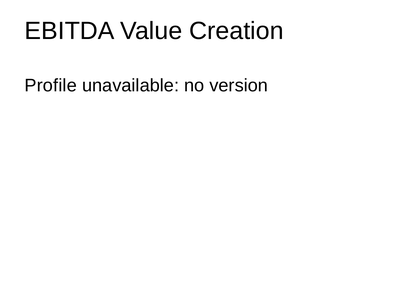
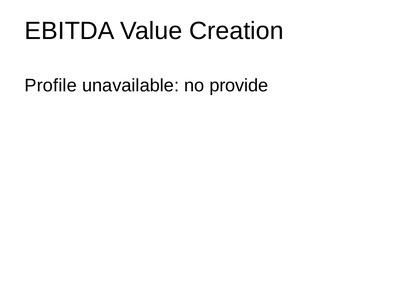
version: version -> provide (239, 86)
